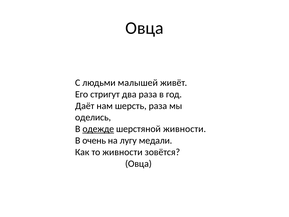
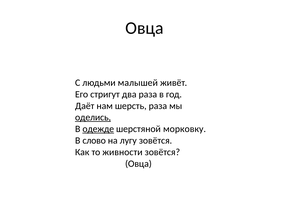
оделись underline: none -> present (93, 117)
шерстяной живности: живности -> морковку (185, 129)
очень: очень -> слово (94, 140)
лугу медали: медали -> зовётся (155, 140)
